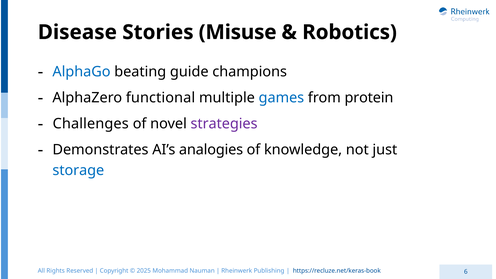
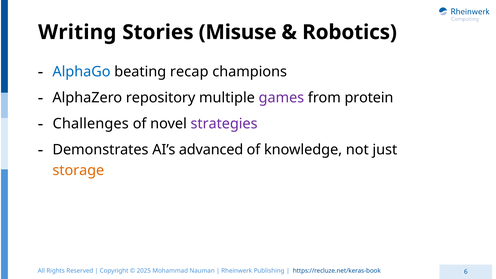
Disease: Disease -> Writing (77, 32)
guide: guide -> recap (189, 72)
functional: functional -> repository (161, 98)
games colour: blue -> purple (281, 98)
analogies: analogies -> advanced (211, 150)
storage colour: blue -> orange (78, 171)
